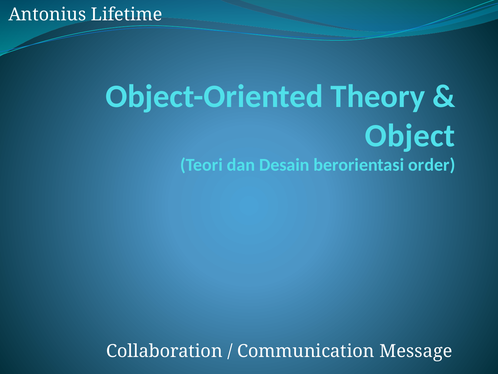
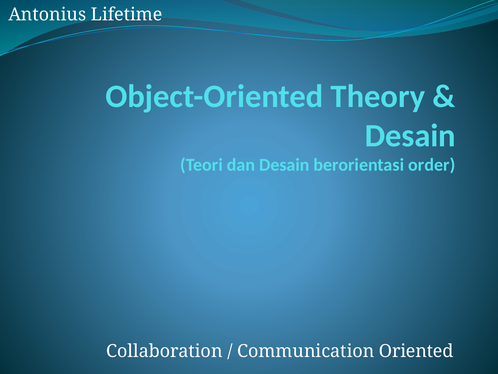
Object: Object -> Desain (410, 135)
Message: Message -> Oriented (416, 351)
